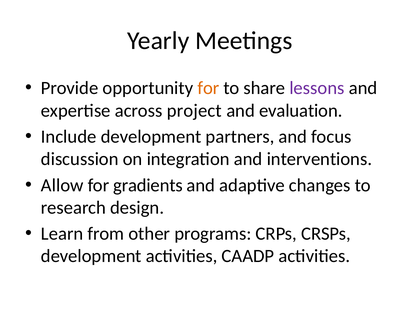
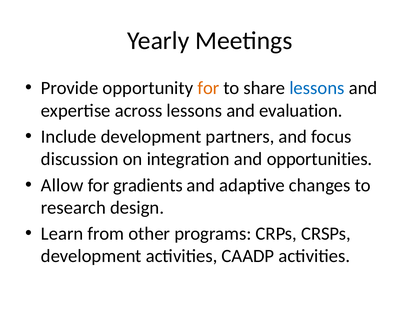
lessons colour: purple -> blue (317, 88)
across project: project -> lessons (194, 111)
interventions: interventions -> opportunities (319, 159)
